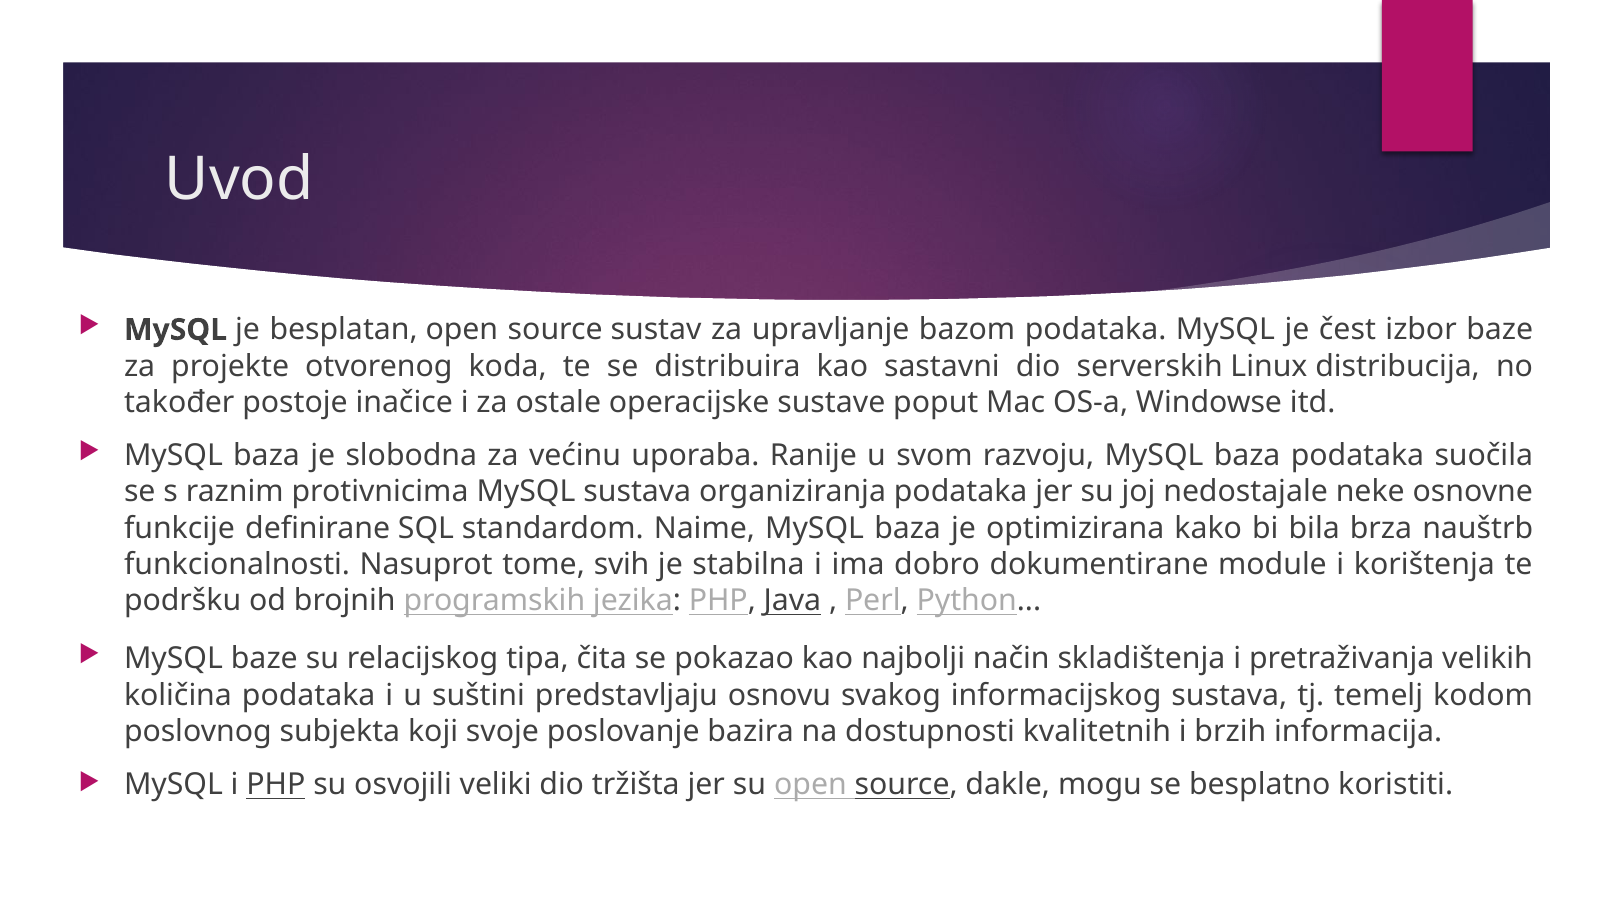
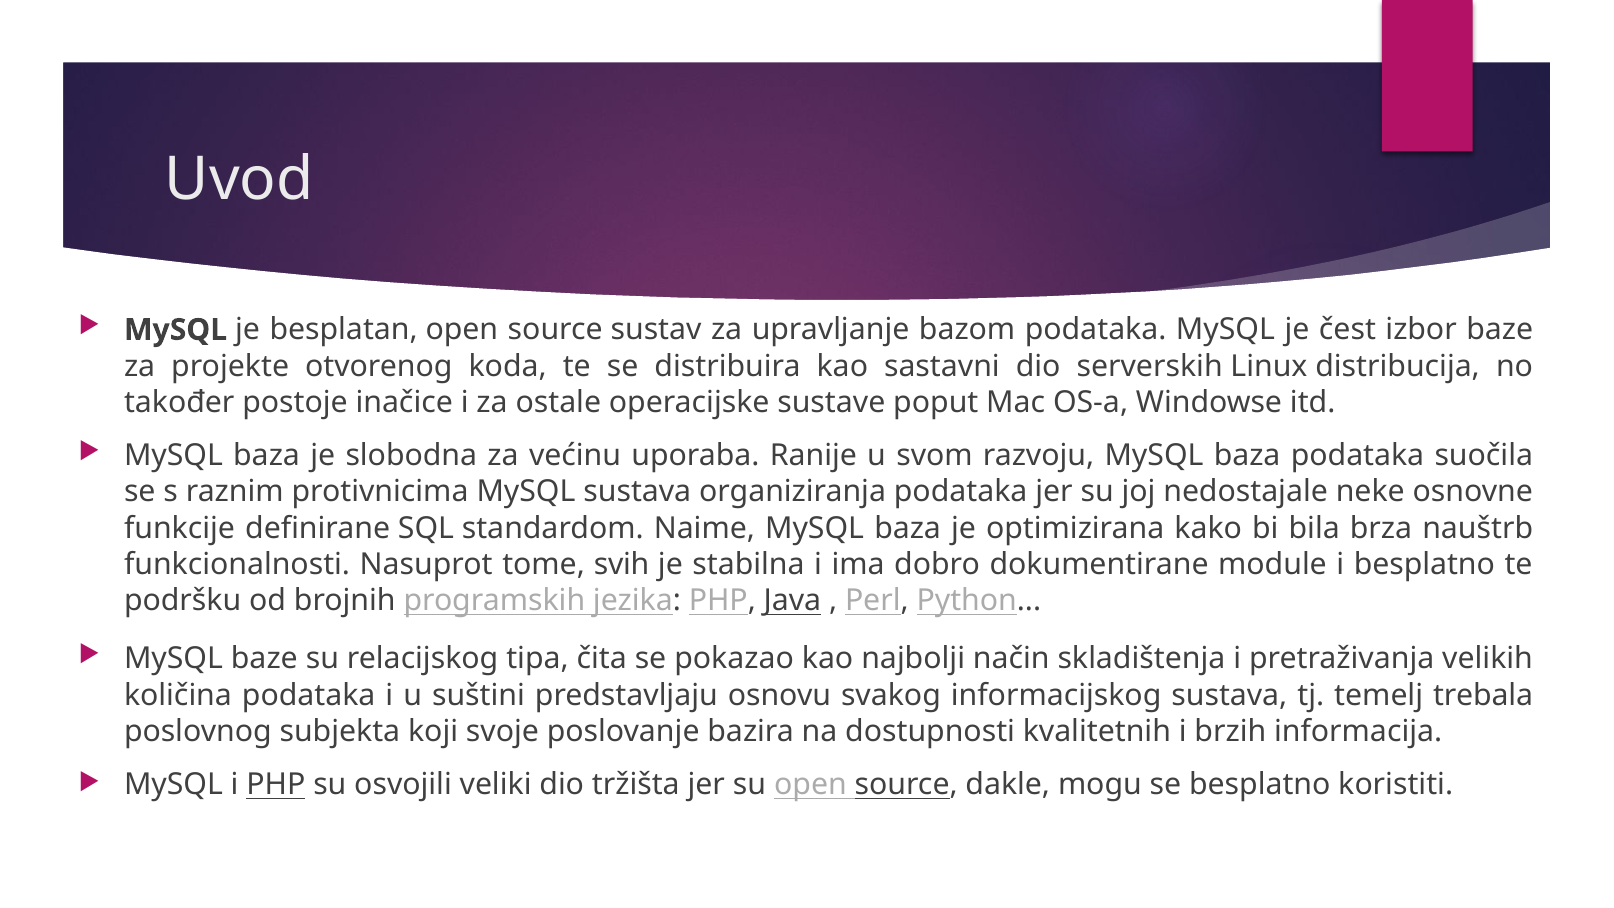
i korištenja: korištenja -> besplatno (1424, 565)
kodom: kodom -> trebala (1483, 695)
